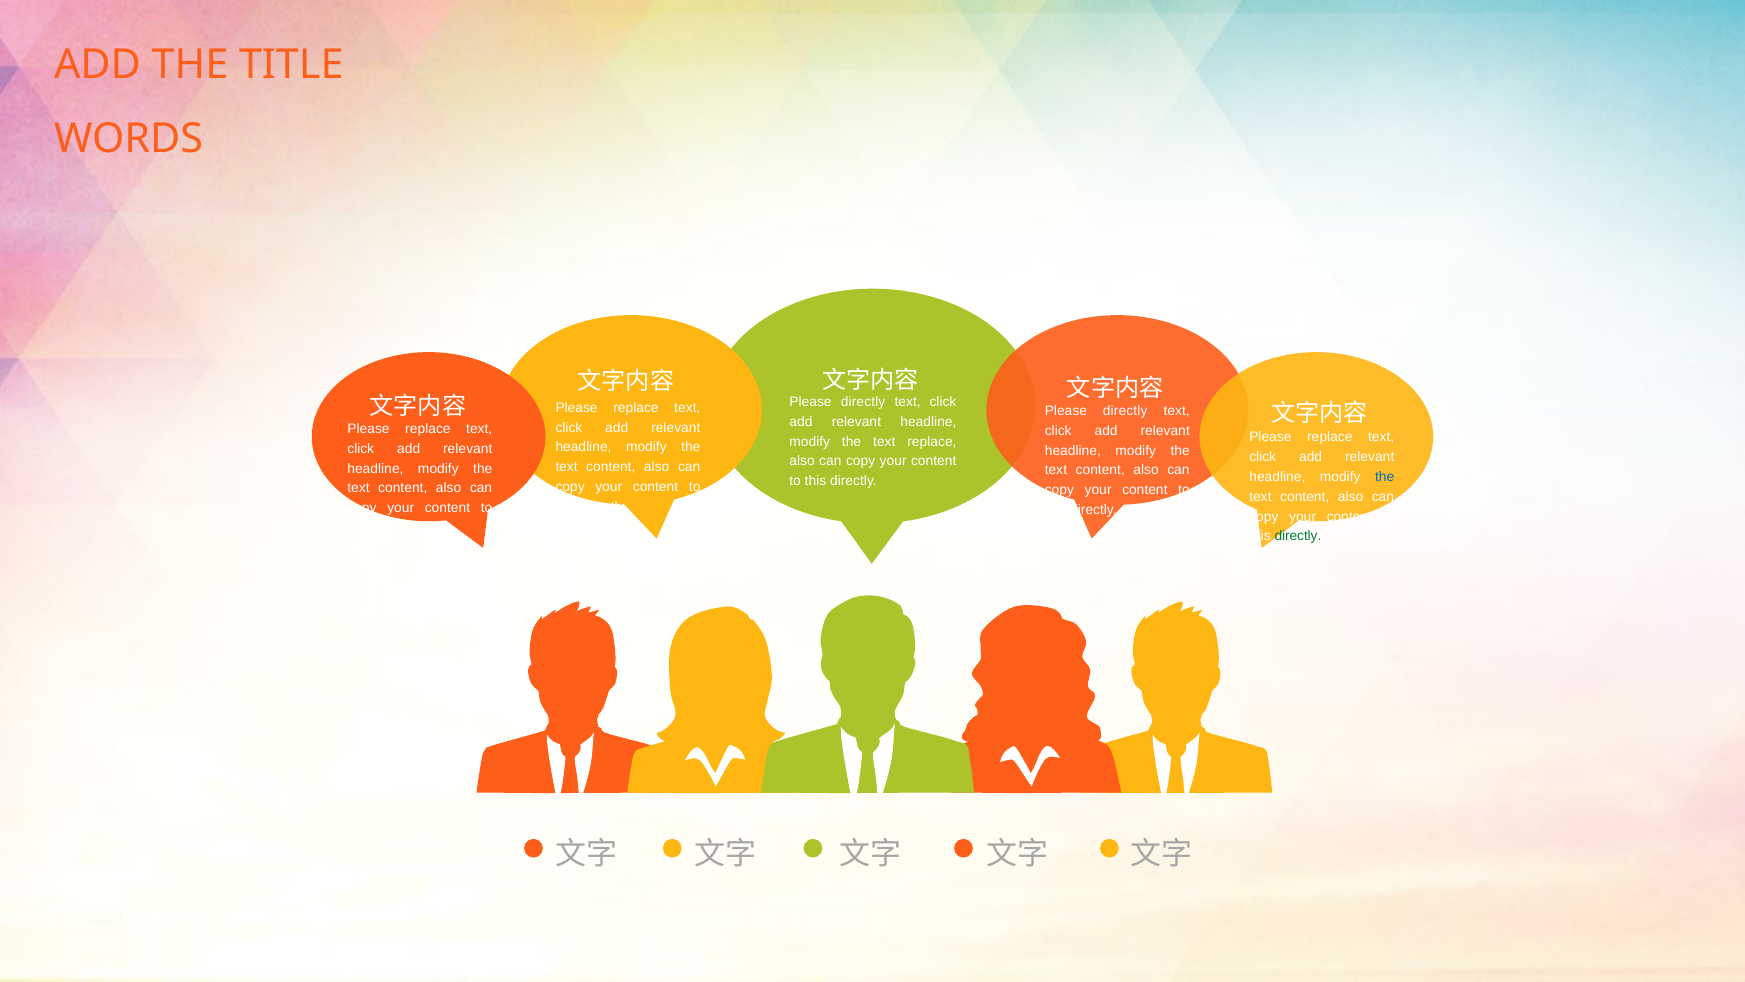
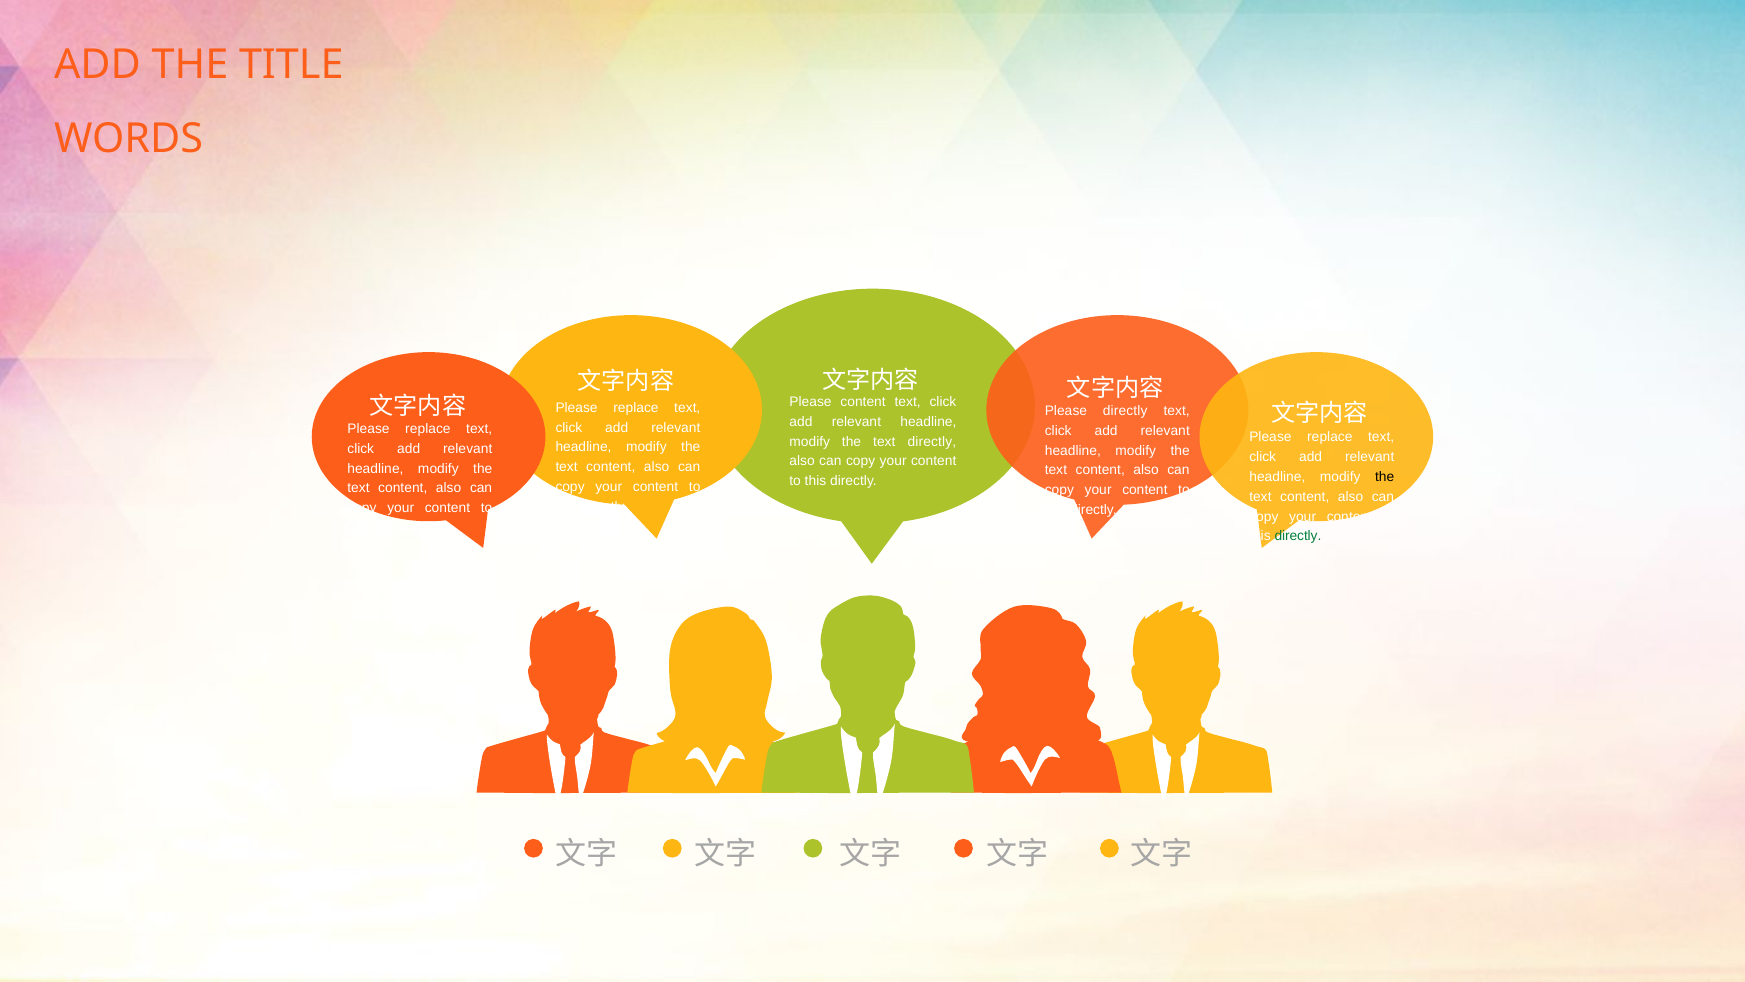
directly: directly -> content (863, 402)
text replace: replace -> directly (932, 441)
the colour: blue -> black (1385, 477)
